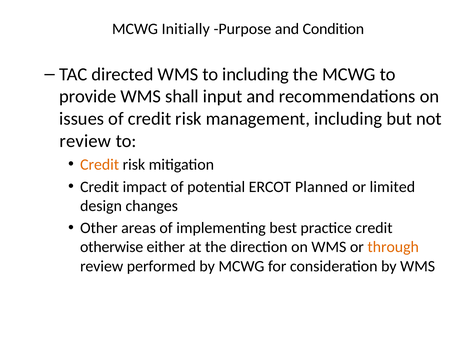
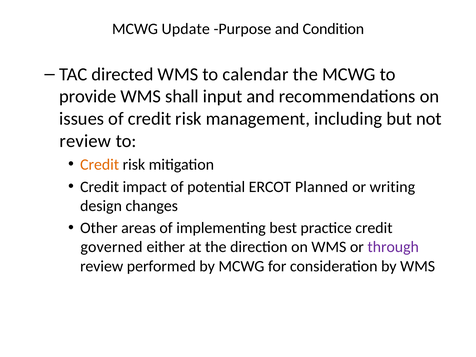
Initially: Initially -> Update (186, 29)
to including: including -> calendar (255, 74)
limited: limited -> writing (392, 187)
otherwise: otherwise -> governed (111, 247)
through colour: orange -> purple (393, 247)
